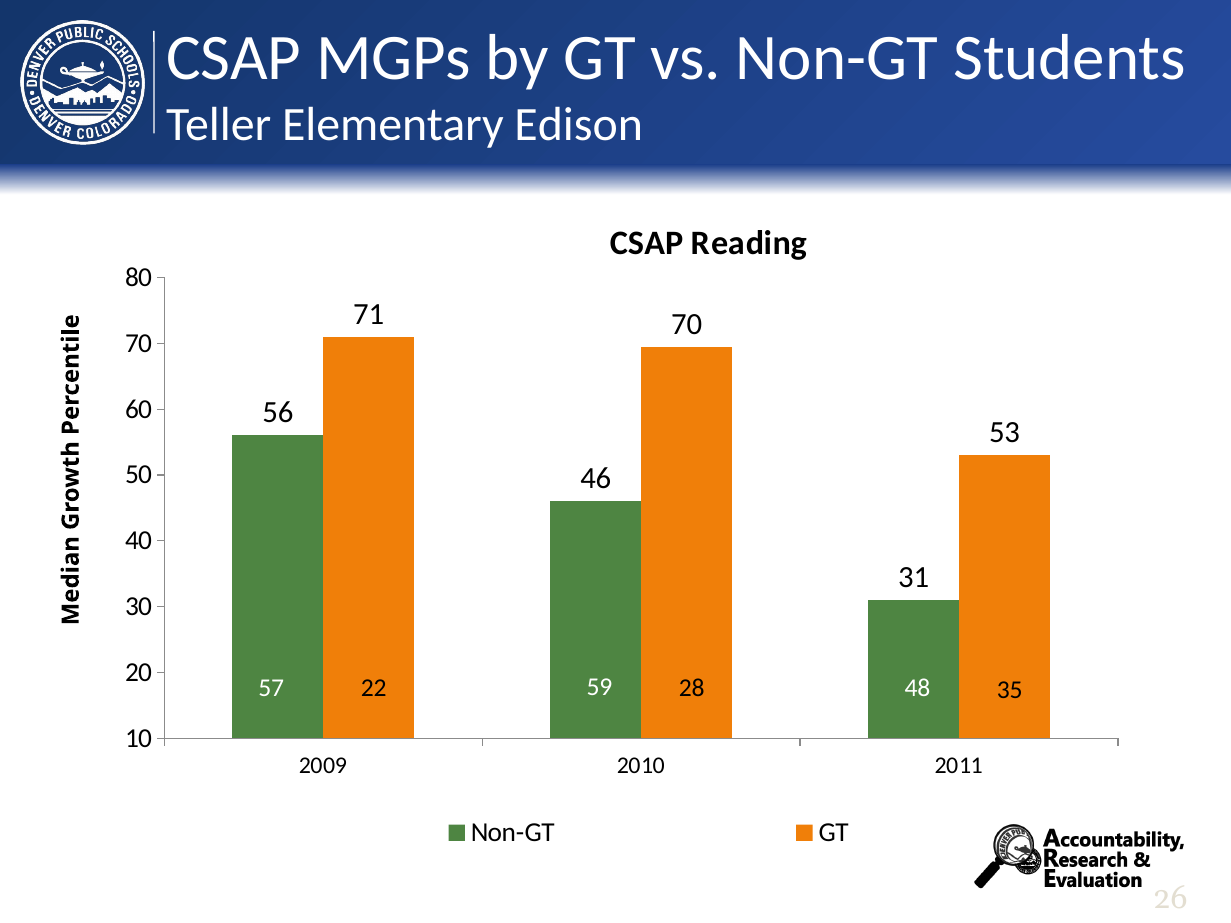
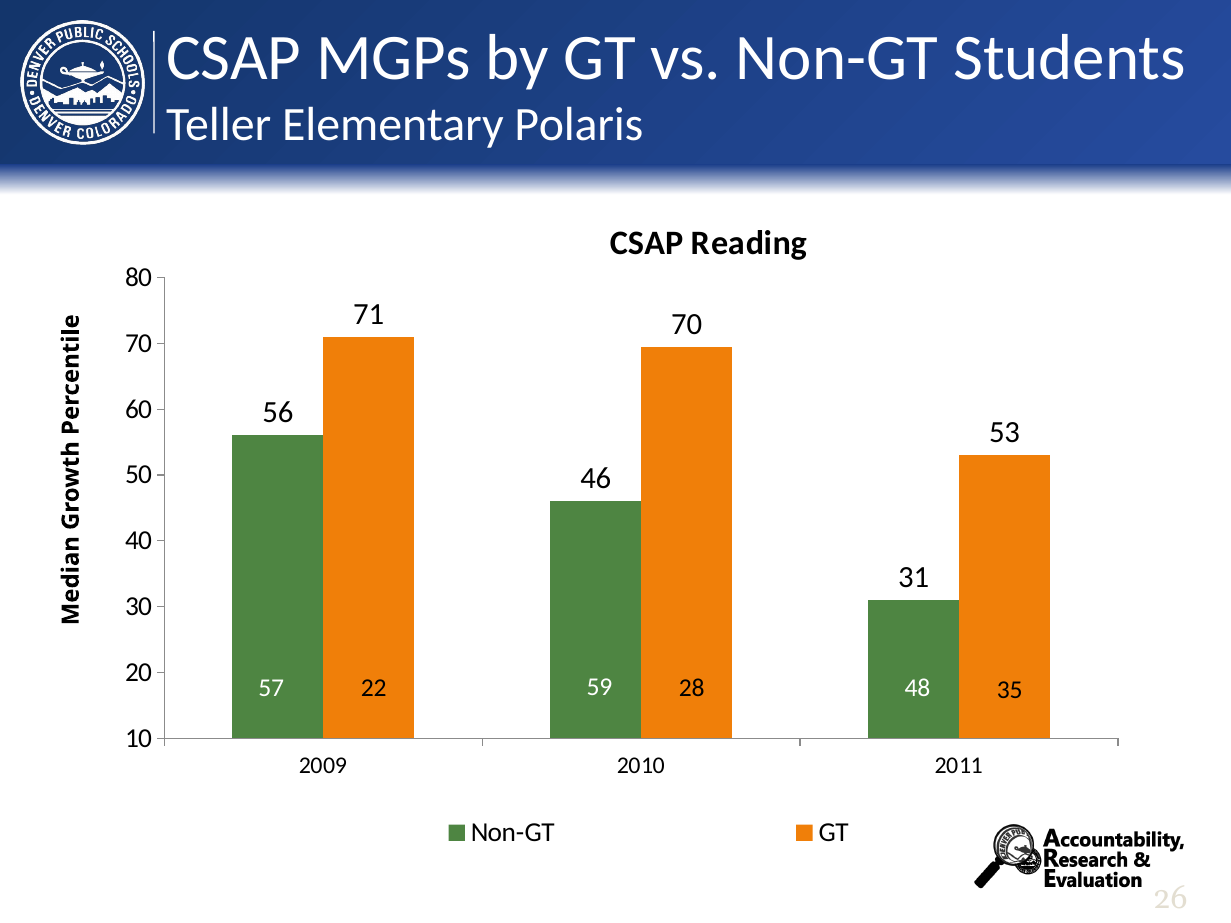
Edison: Edison -> Polaris (579, 124)
